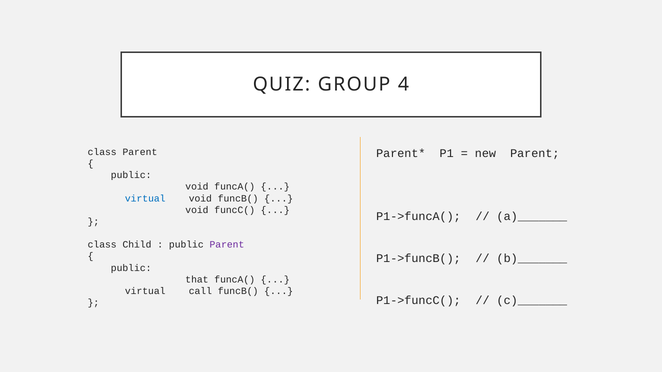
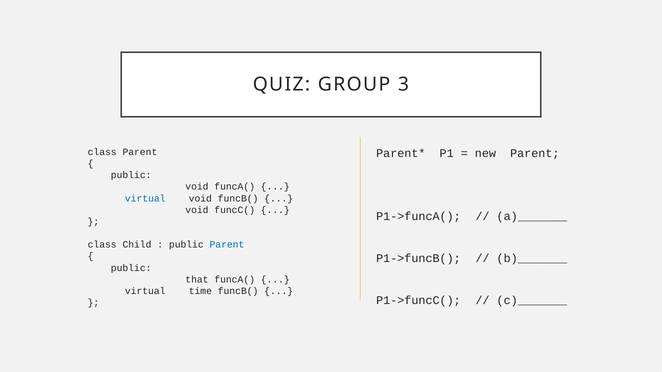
4: 4 -> 3 (403, 85)
Parent colour: purple -> blue (227, 245)
call: call -> time (200, 291)
